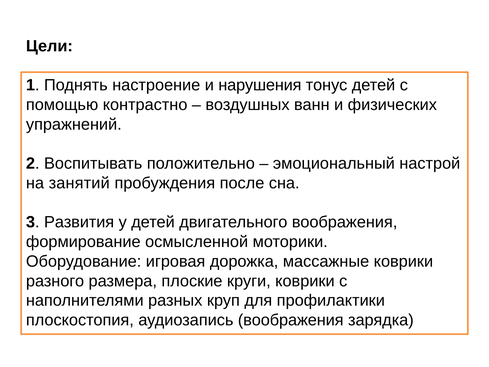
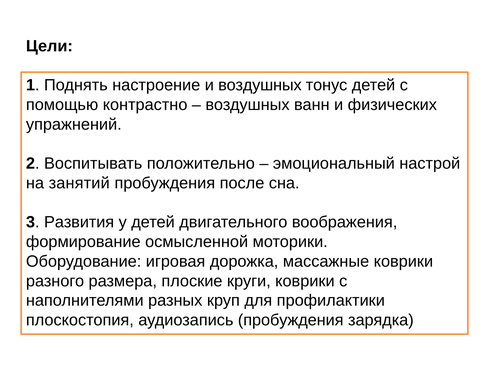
и нарушения: нарушения -> воздушных (260, 85)
аудиозапись воображения: воображения -> пробуждения (291, 320)
